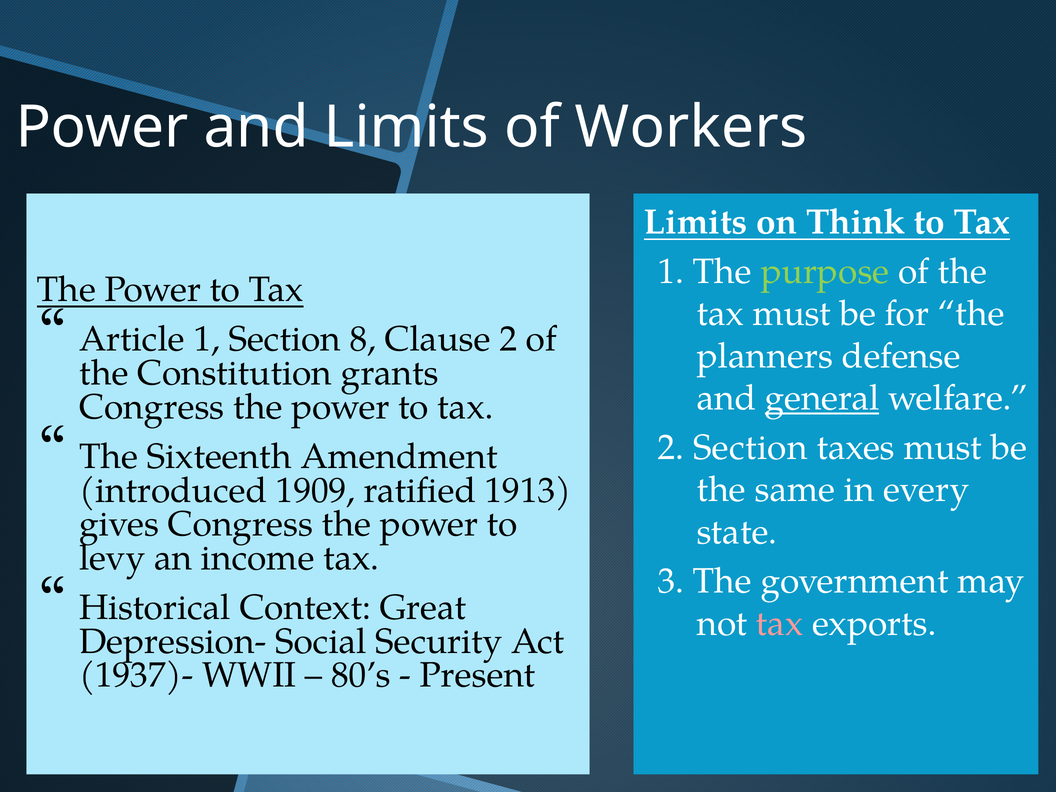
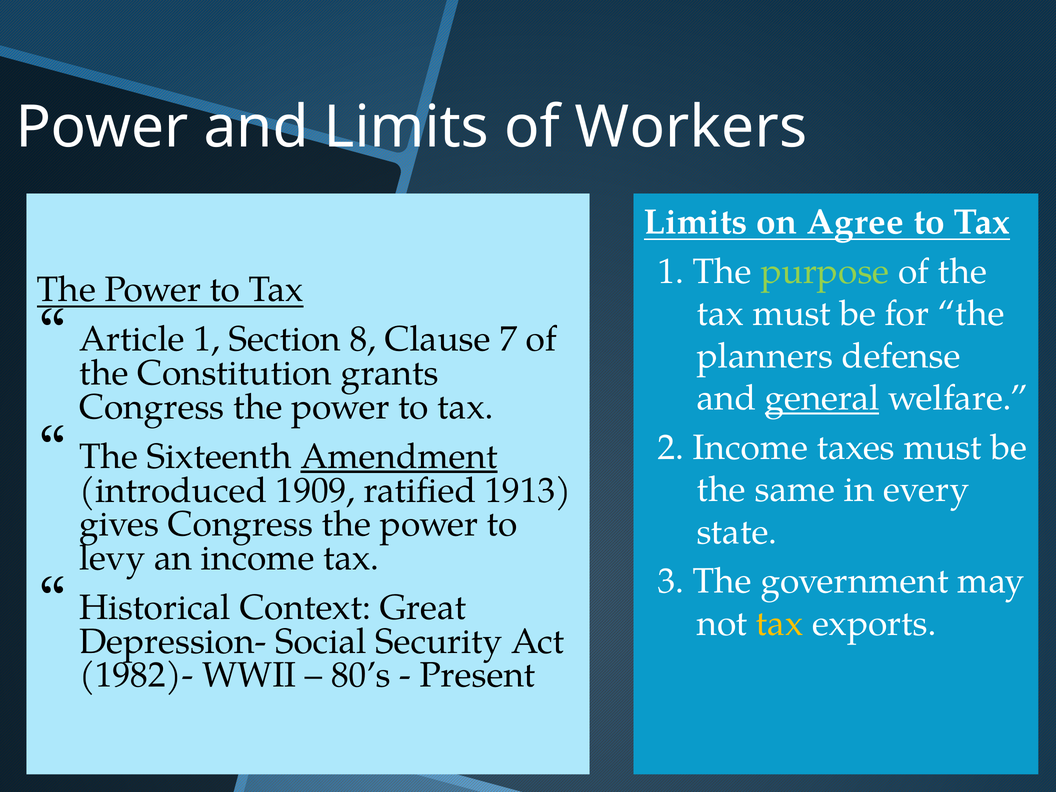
Think: Think -> Agree (855, 222)
Clause 2: 2 -> 7 (508, 339)
Amendment underline: none -> present (399, 457)
2 Section: Section -> Income (751, 448)
tax colour: pink -> yellow (780, 624)
1937)-: 1937)- -> 1982)- (136, 675)
